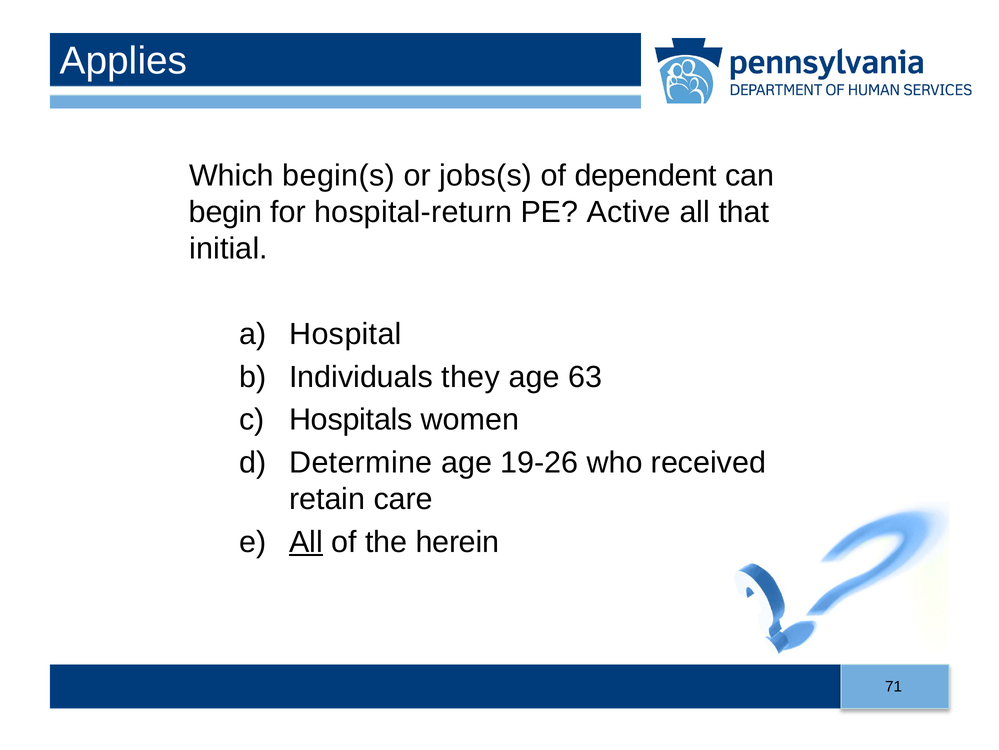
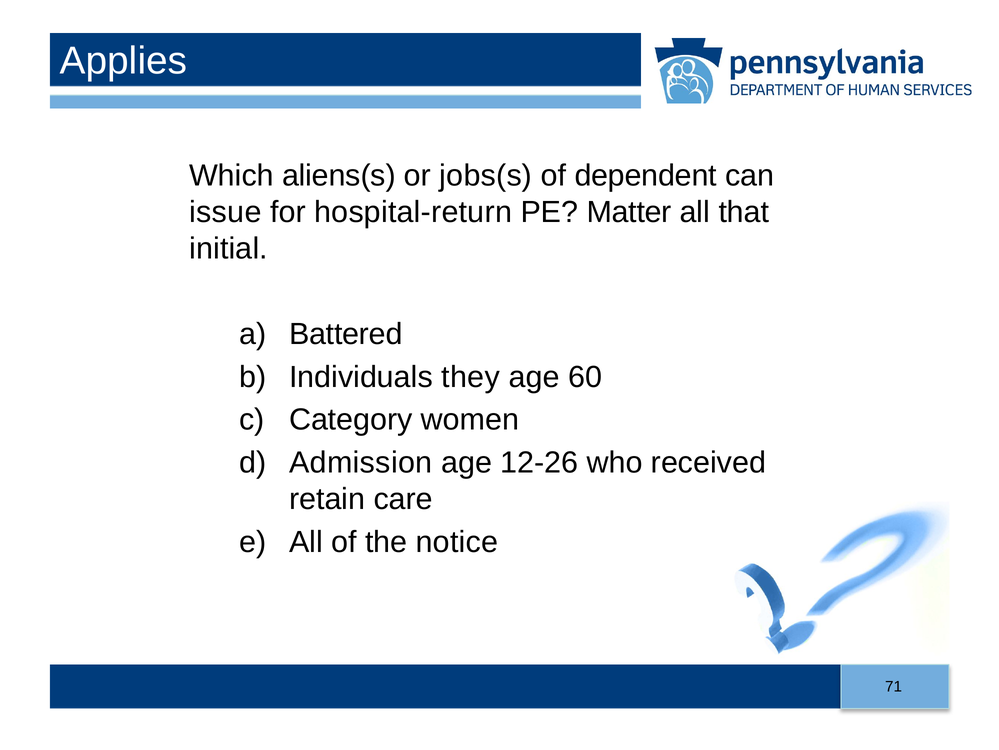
begin(s: begin(s -> aliens(s (339, 175)
begin: begin -> issue (225, 212)
Active: Active -> Matter (629, 212)
Hospital: Hospital -> Battered (346, 334)
63: 63 -> 60 (585, 377)
Hospitals: Hospitals -> Category (351, 419)
Determine: Determine -> Admission (361, 462)
19-26: 19-26 -> 12-26 (539, 462)
All underline: present -> none (306, 541)
herein: herein -> notice (457, 541)
